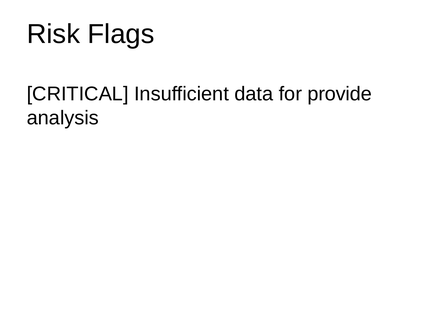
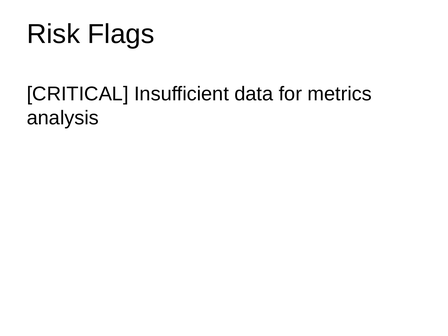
provide: provide -> metrics (340, 94)
